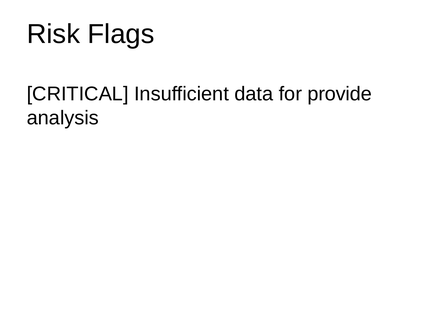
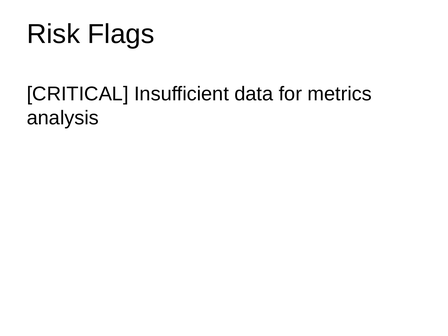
provide: provide -> metrics (340, 94)
